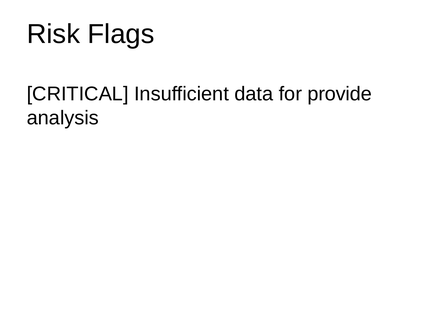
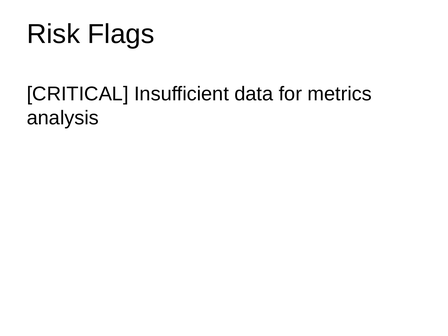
provide: provide -> metrics (340, 94)
